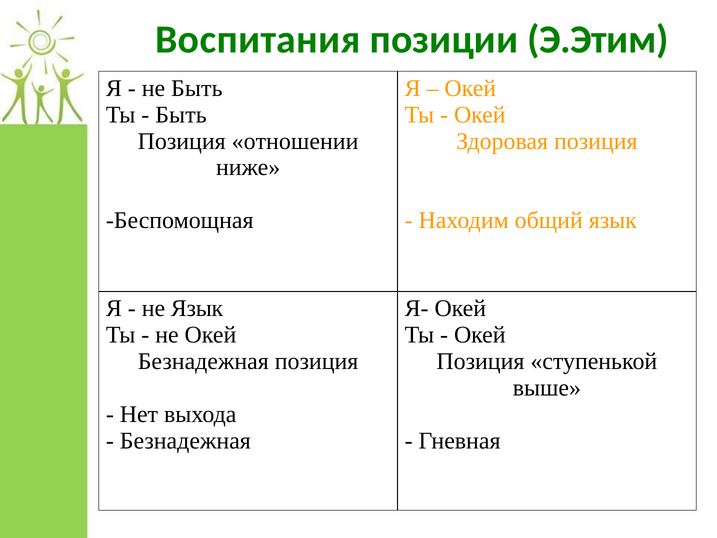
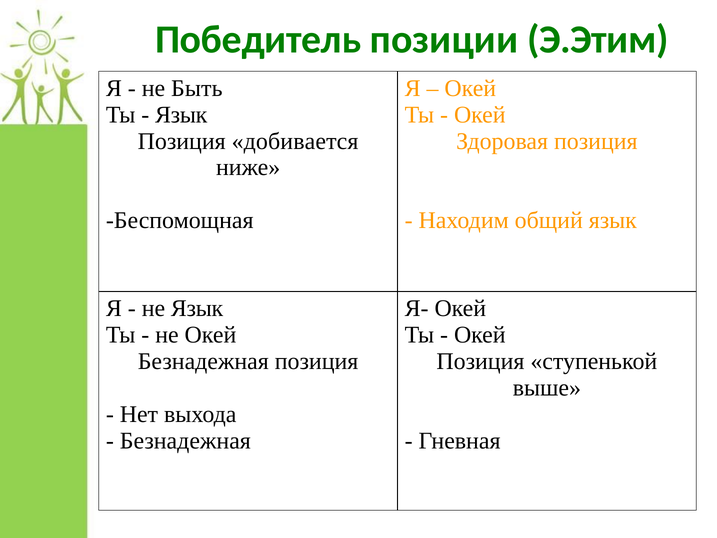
Воспитания: Воспитания -> Победитель (258, 39)
Быть: Быть -> Язык (181, 115)
отношении: отношении -> добивается (295, 141)
